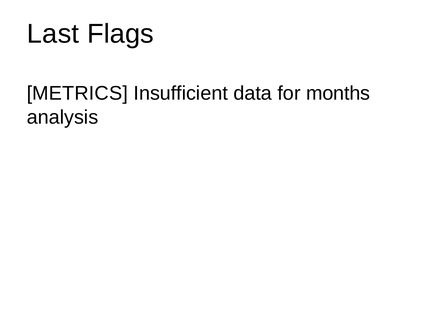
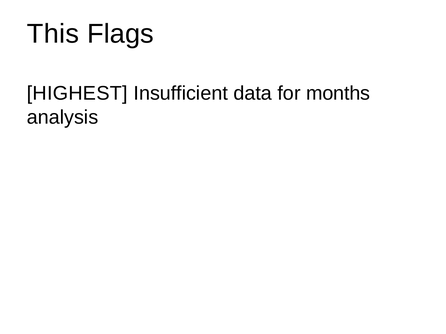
Last: Last -> This (53, 34)
METRICS: METRICS -> HIGHEST (77, 94)
